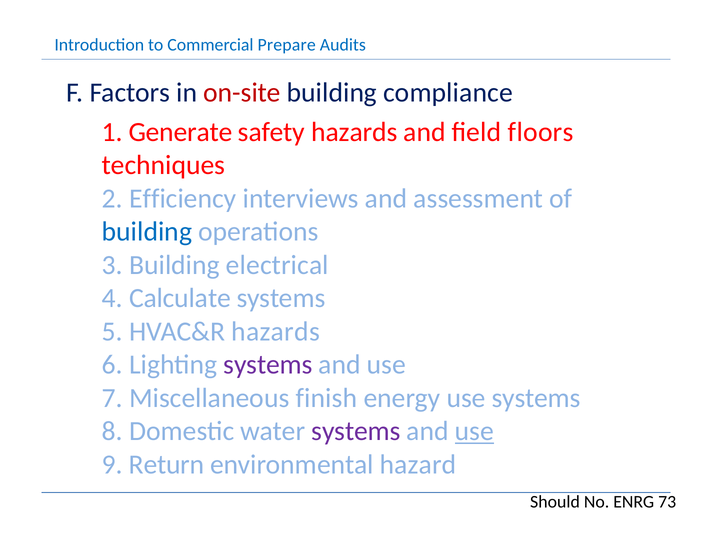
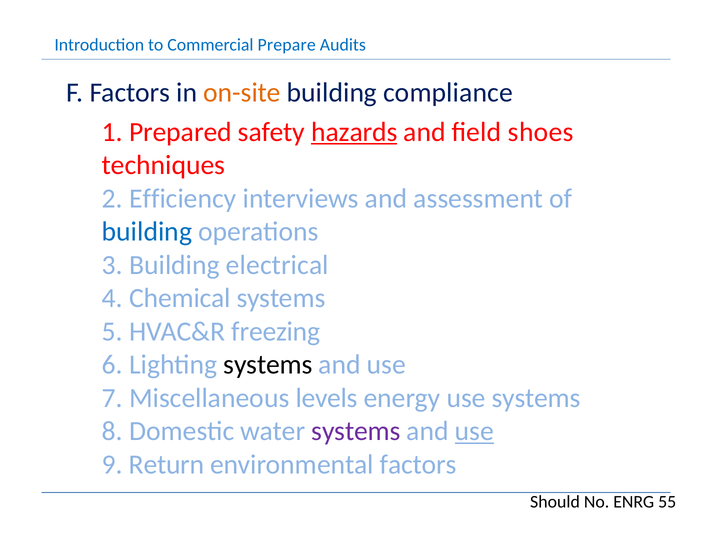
on-site colour: red -> orange (242, 93)
Generate: Generate -> Prepared (180, 132)
hazards underline: none -> present (354, 132)
floors: floors -> shoes (541, 132)
Calculate: Calculate -> Chemical (180, 298)
HVAC&R hazards: hazards -> freezing (276, 331)
systems colour: purple -> black (268, 365)
finish: finish -> levels (327, 398)
environmental hazard: hazard -> factors (418, 464)
73: 73 -> 55 (667, 502)
